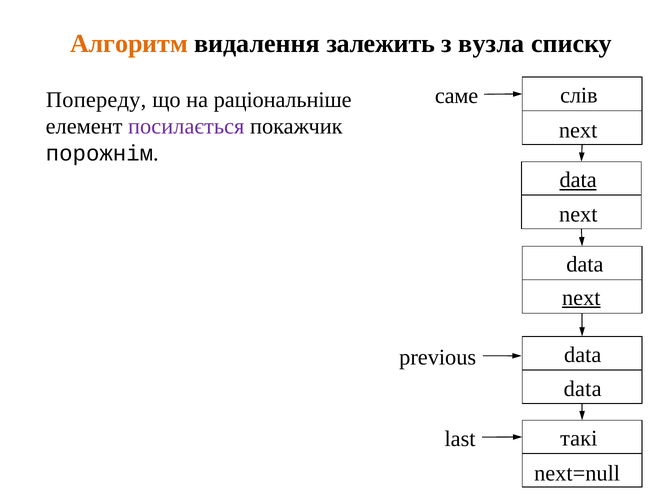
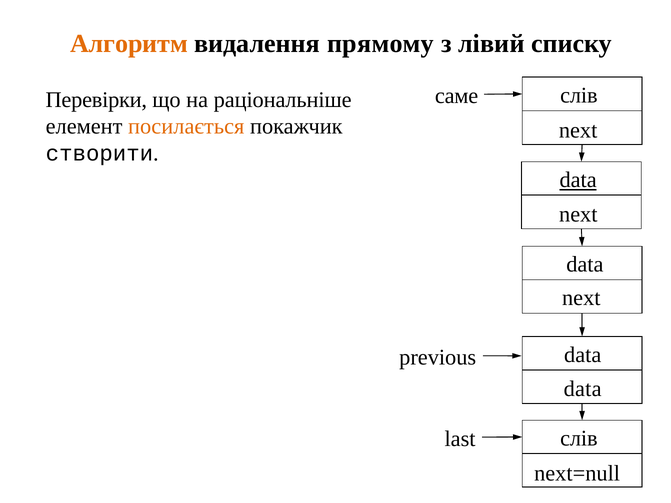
залежить: залежить -> прямому (381, 44)
вузла: вузла -> лівий (491, 44)
Попереду: Попереду -> Перевірки (96, 100)
посилається colour: purple -> orange (186, 127)
порожнім: порожнім -> створити (99, 153)
next underline: present -> none (581, 298)
такі: такі -> слів (579, 439)
